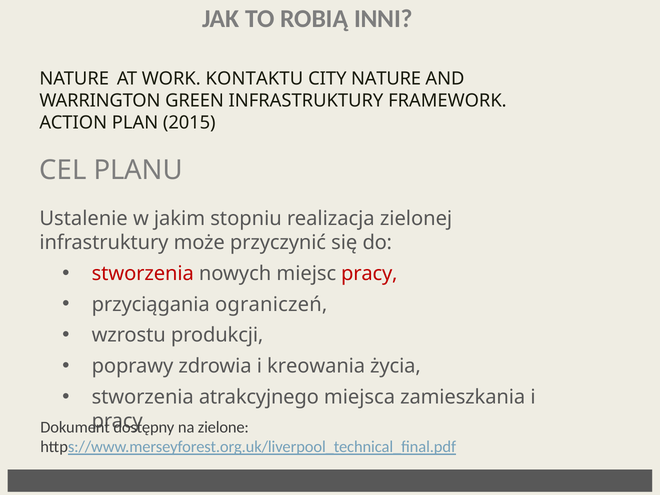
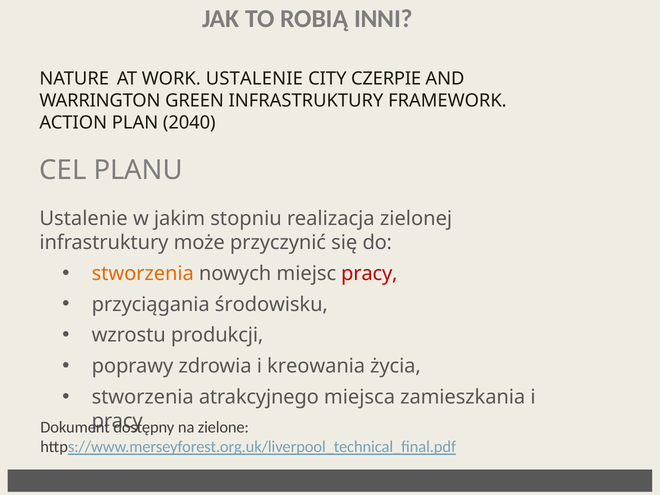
WORK KONTAKTU: KONTAKTU -> USTALENIE (254, 79)
CITY NATURE: NATURE -> CZERPIE (386, 79)
2015: 2015 -> 2040 (189, 123)
stworzenia colour: red -> orange (143, 274)
ograniczeń: ograniczeń -> środowisku (271, 304)
